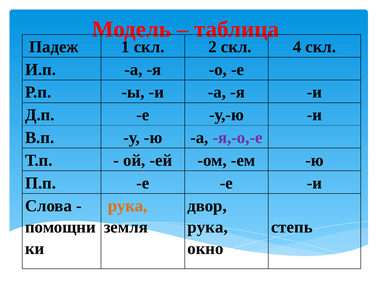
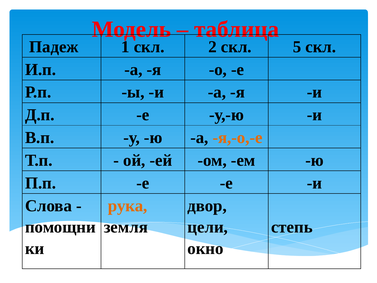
4: 4 -> 5 (297, 47)
я,-о,-е colour: purple -> orange (238, 137)
рука: рука -> цели (208, 227)
